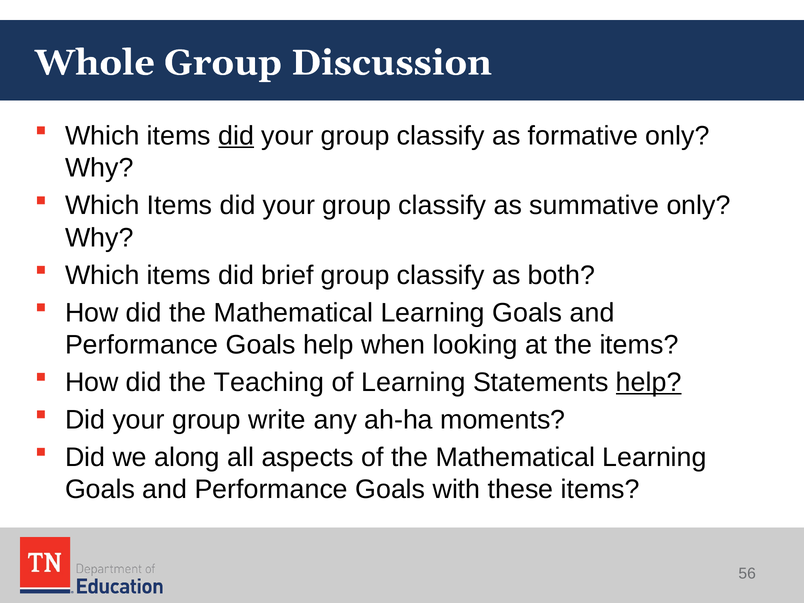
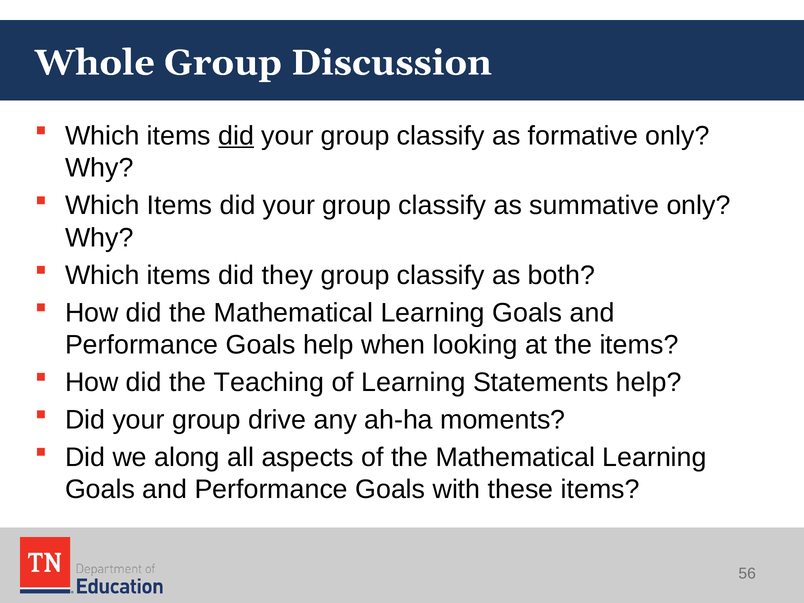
brief: brief -> they (287, 275)
help underline: present -> none (649, 382)
write: write -> drive (277, 420)
